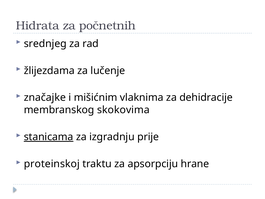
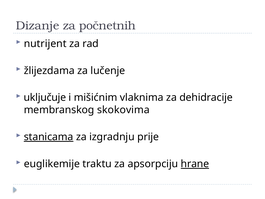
Hidrata: Hidrata -> Dizanje (38, 26)
srednjeg: srednjeg -> nutrijent (45, 44)
značajke: značajke -> uključuje (45, 97)
proteinskoj: proteinskoj -> euglikemije (52, 164)
hrane underline: none -> present (195, 164)
